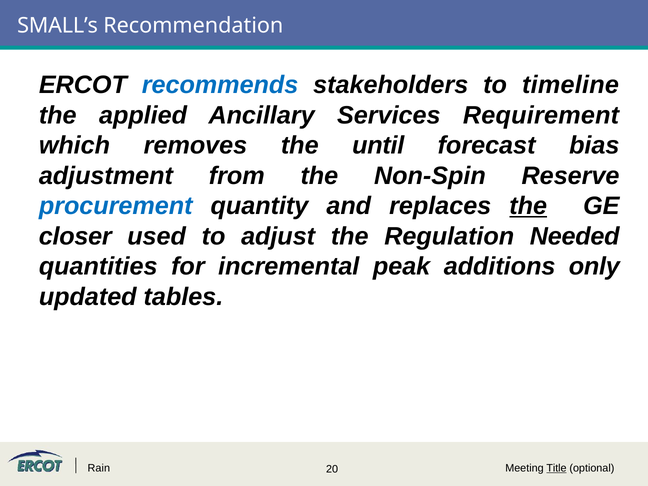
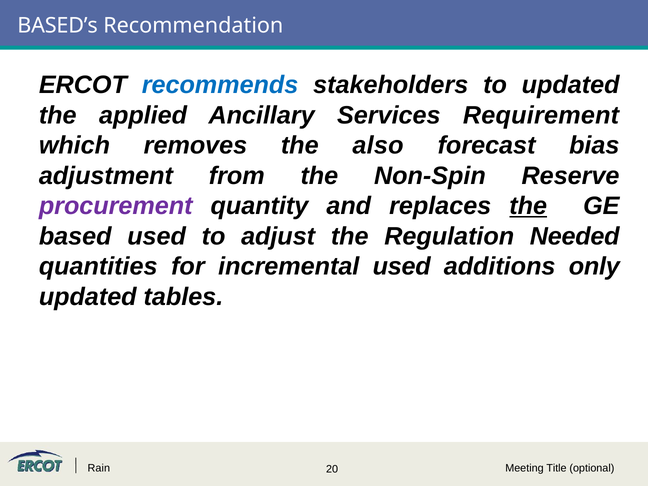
SMALL’s: SMALL’s -> BASED’s (58, 26)
to timeline: timeline -> updated (571, 85)
until: until -> also (378, 145)
procurement colour: blue -> purple (116, 206)
closer: closer -> based (75, 236)
incremental peak: peak -> used (402, 266)
Title underline: present -> none (556, 468)
